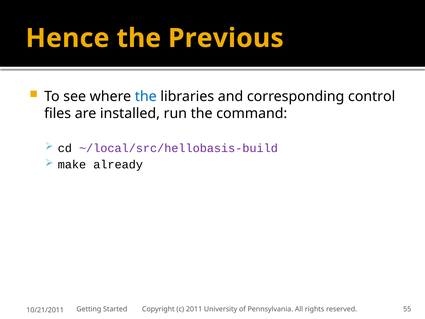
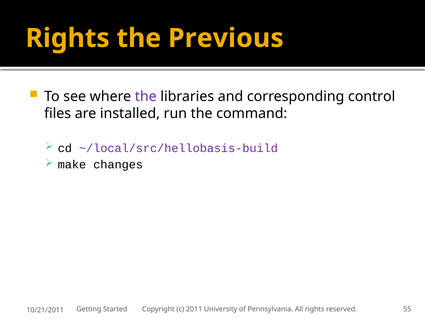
Hence: Hence -> Rights (68, 38)
the colour: blue -> purple (146, 96)
already: already -> changes (118, 165)
